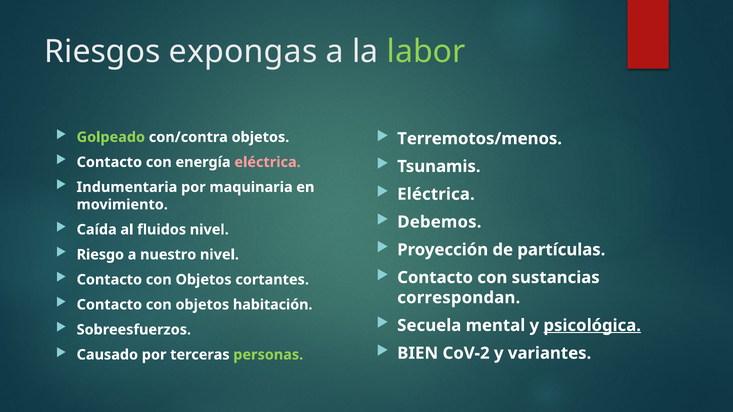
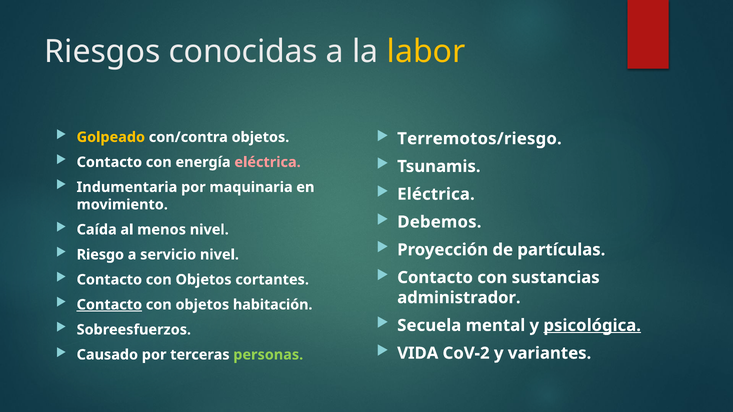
expongas: expongas -> conocidas (243, 51)
labor colour: light green -> yellow (426, 51)
Golpeado colour: light green -> yellow (111, 137)
Terremotos/menos: Terremotos/menos -> Terremotos/riesgo (479, 139)
fluidos: fluidos -> menos (162, 230)
nuestro: nuestro -> servicio (168, 255)
correspondan: correspondan -> administrador (459, 298)
Contacto underline: none -> present (109, 305)
BIEN: BIEN -> VIDA (418, 353)
